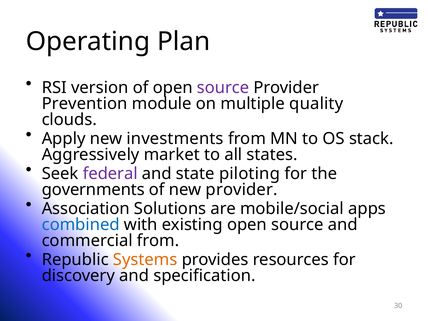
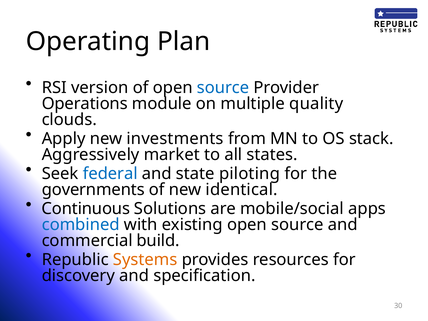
source colour: purple -> blue (223, 88)
Prevention: Prevention -> Operations (85, 104)
federal colour: purple -> blue (110, 174)
new provider: provider -> identical (242, 190)
Association: Association -> Continuous (86, 209)
commercial from: from -> build (158, 241)
